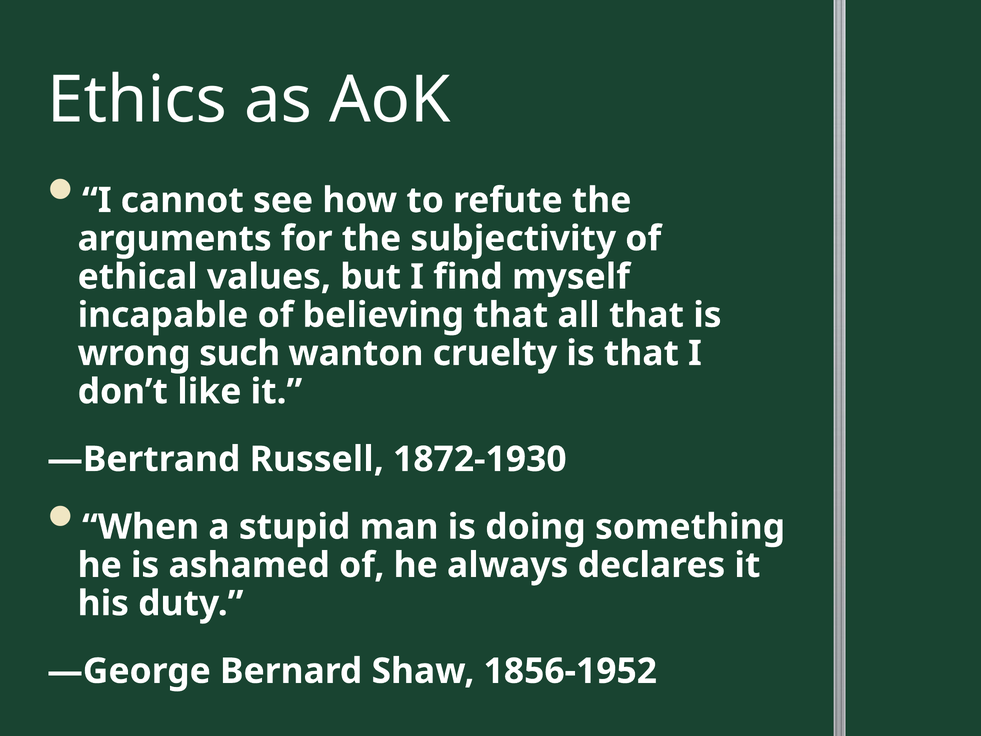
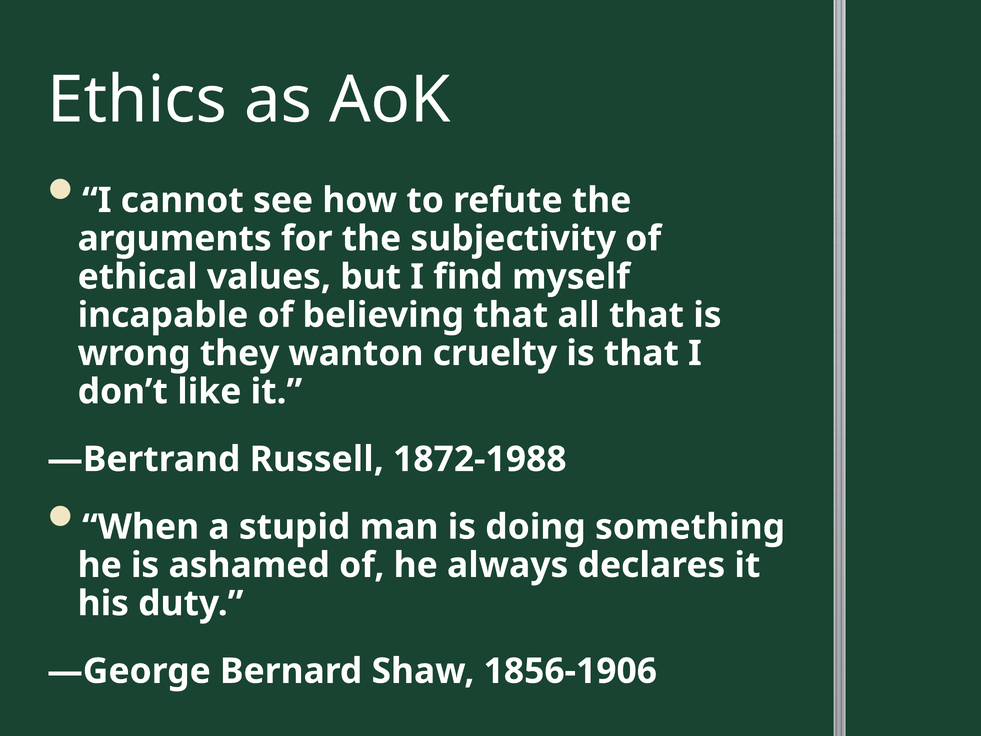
such: such -> they (240, 353)
1872-1930: 1872-1930 -> 1872-1988 (480, 459)
1856-1952: 1856-1952 -> 1856-1906 (570, 671)
